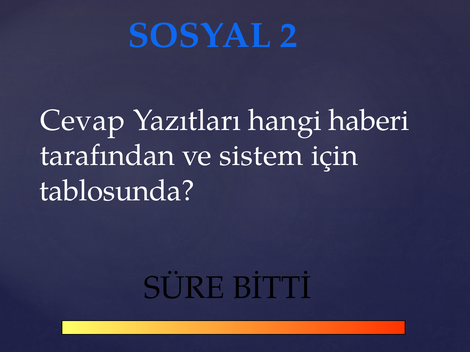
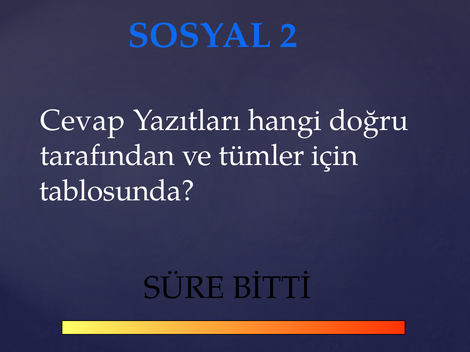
haberi: haberi -> doğru (369, 121)
sistem: sistem -> tümler (262, 156)
